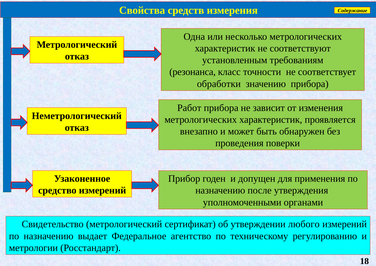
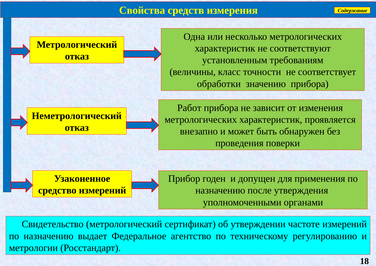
резонанса: резонанса -> величины (193, 72)
любого: любого -> частоте (304, 224)
